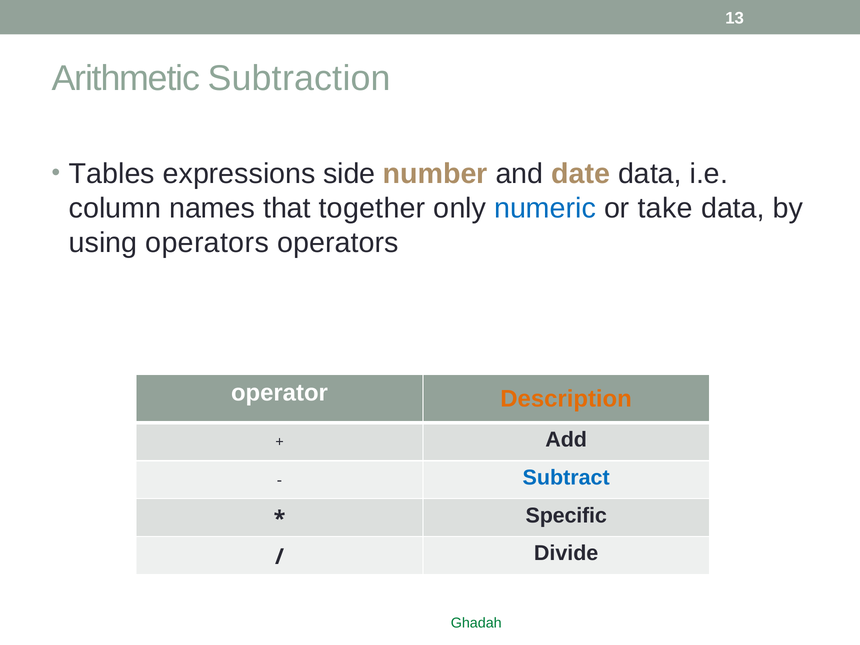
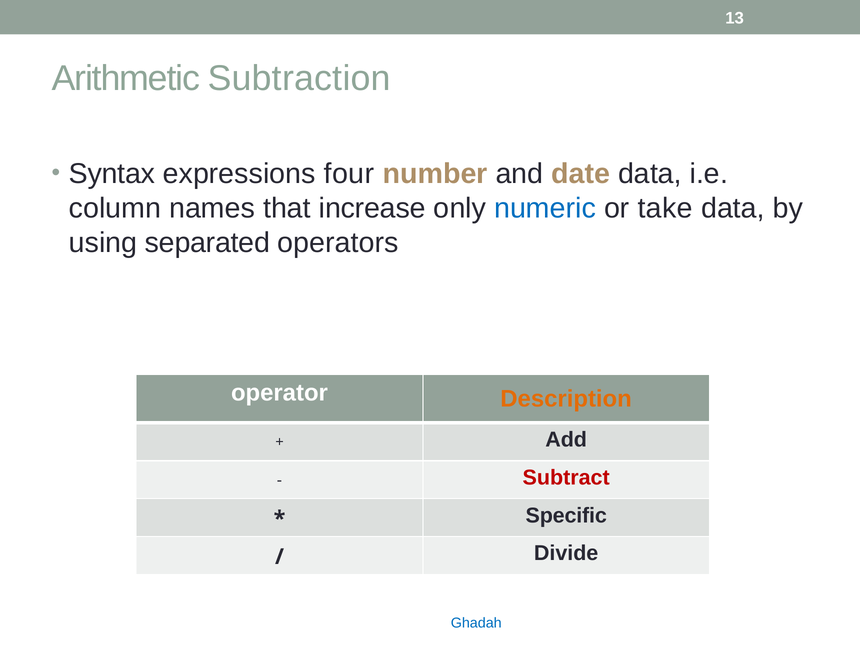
Tables: Tables -> Syntax (112, 174)
side: side -> four (349, 174)
together: together -> increase (372, 208)
using operators: operators -> separated (207, 243)
Subtract colour: blue -> red (566, 477)
Ghadah colour: green -> blue (476, 623)
